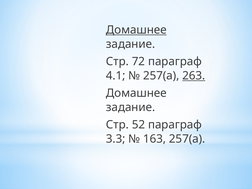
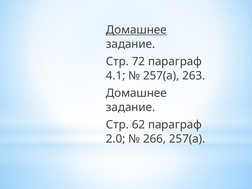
263 underline: present -> none (194, 76)
52: 52 -> 62 (138, 125)
3.3: 3.3 -> 2.0 (116, 139)
163: 163 -> 266 (155, 139)
